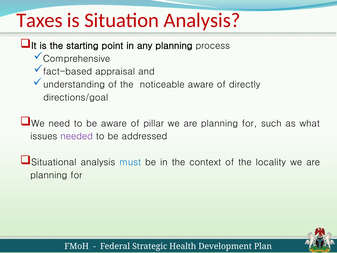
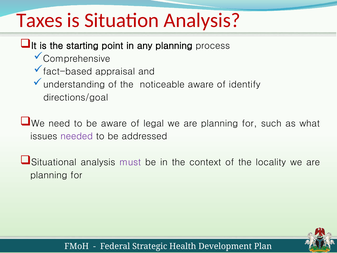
directly: directly -> identify (245, 84)
pillar: pillar -> legal (154, 123)
must colour: blue -> purple (130, 162)
